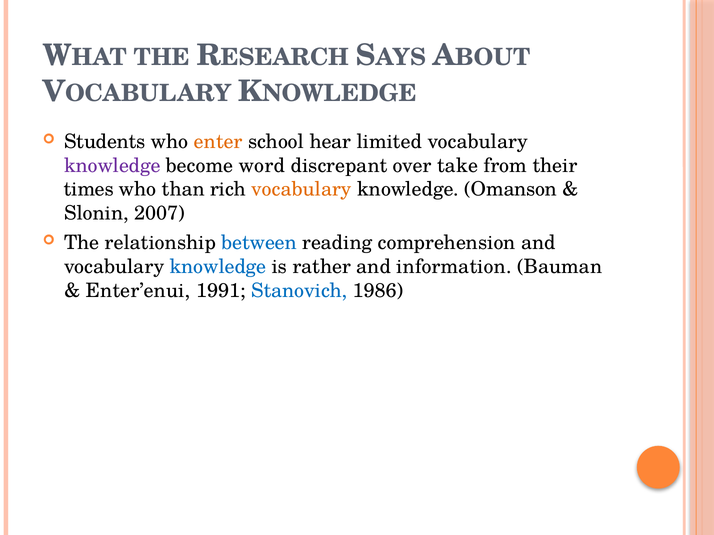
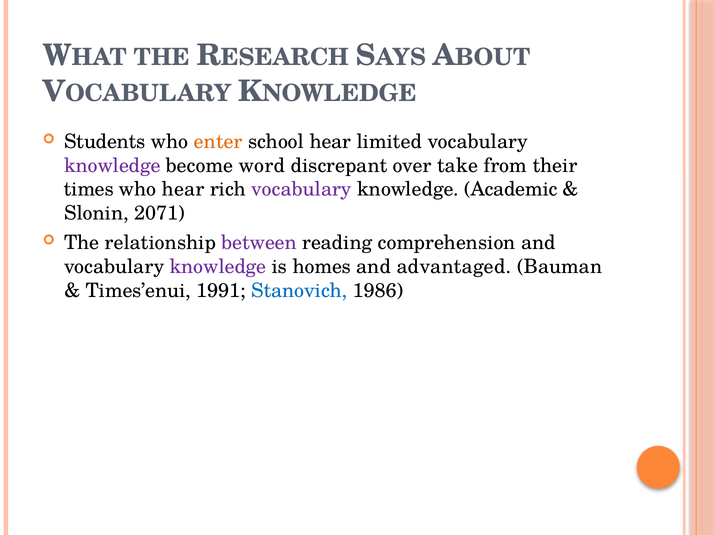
who than: than -> hear (183, 189)
vocabulary colour: orange -> purple (301, 189)
Omanson: Omanson -> Academic (511, 189)
2007: 2007 -> 2071 (160, 213)
between colour: blue -> purple (259, 243)
knowledge colour: blue -> purple (218, 267)
rather: rather -> homes (322, 267)
information: information -> advantaged (454, 267)
Enter’enui: Enter’enui -> Times’enui (138, 291)
